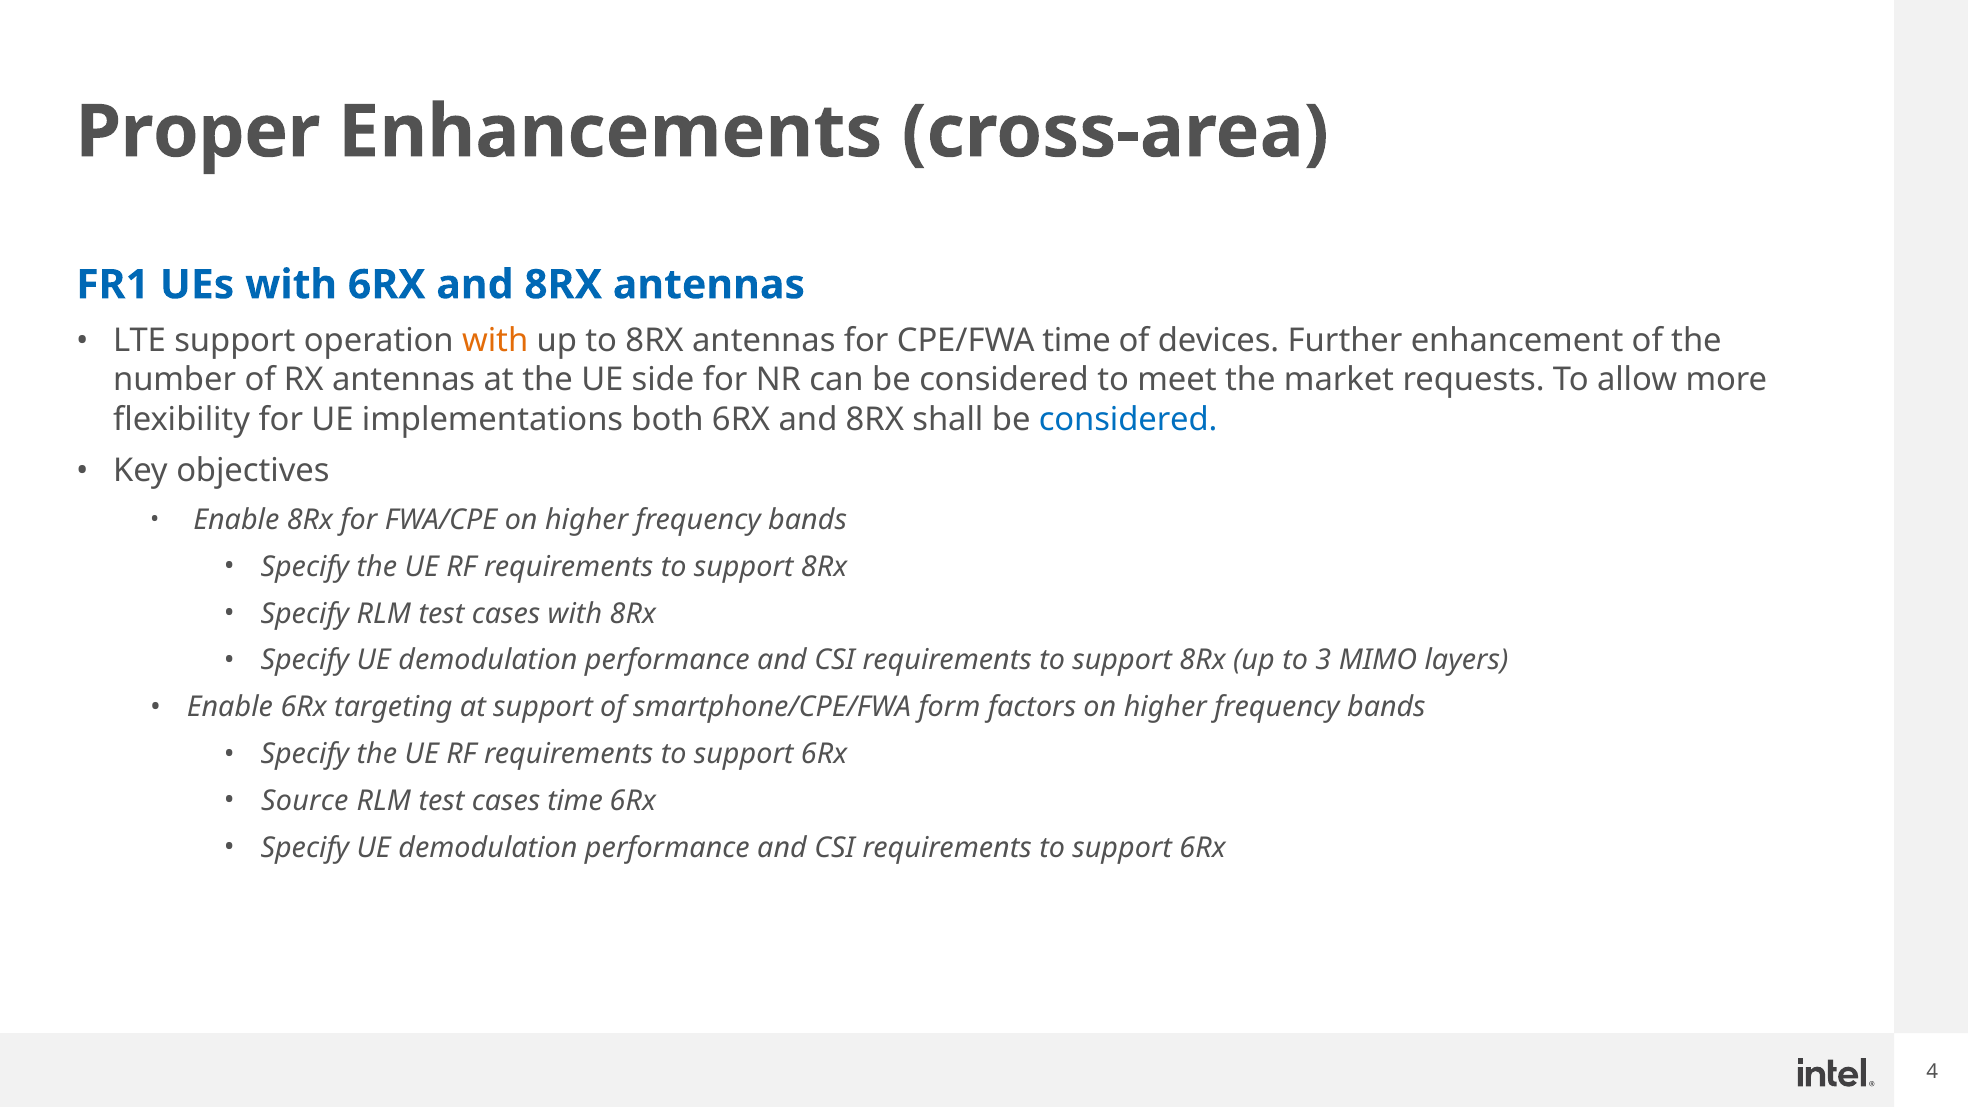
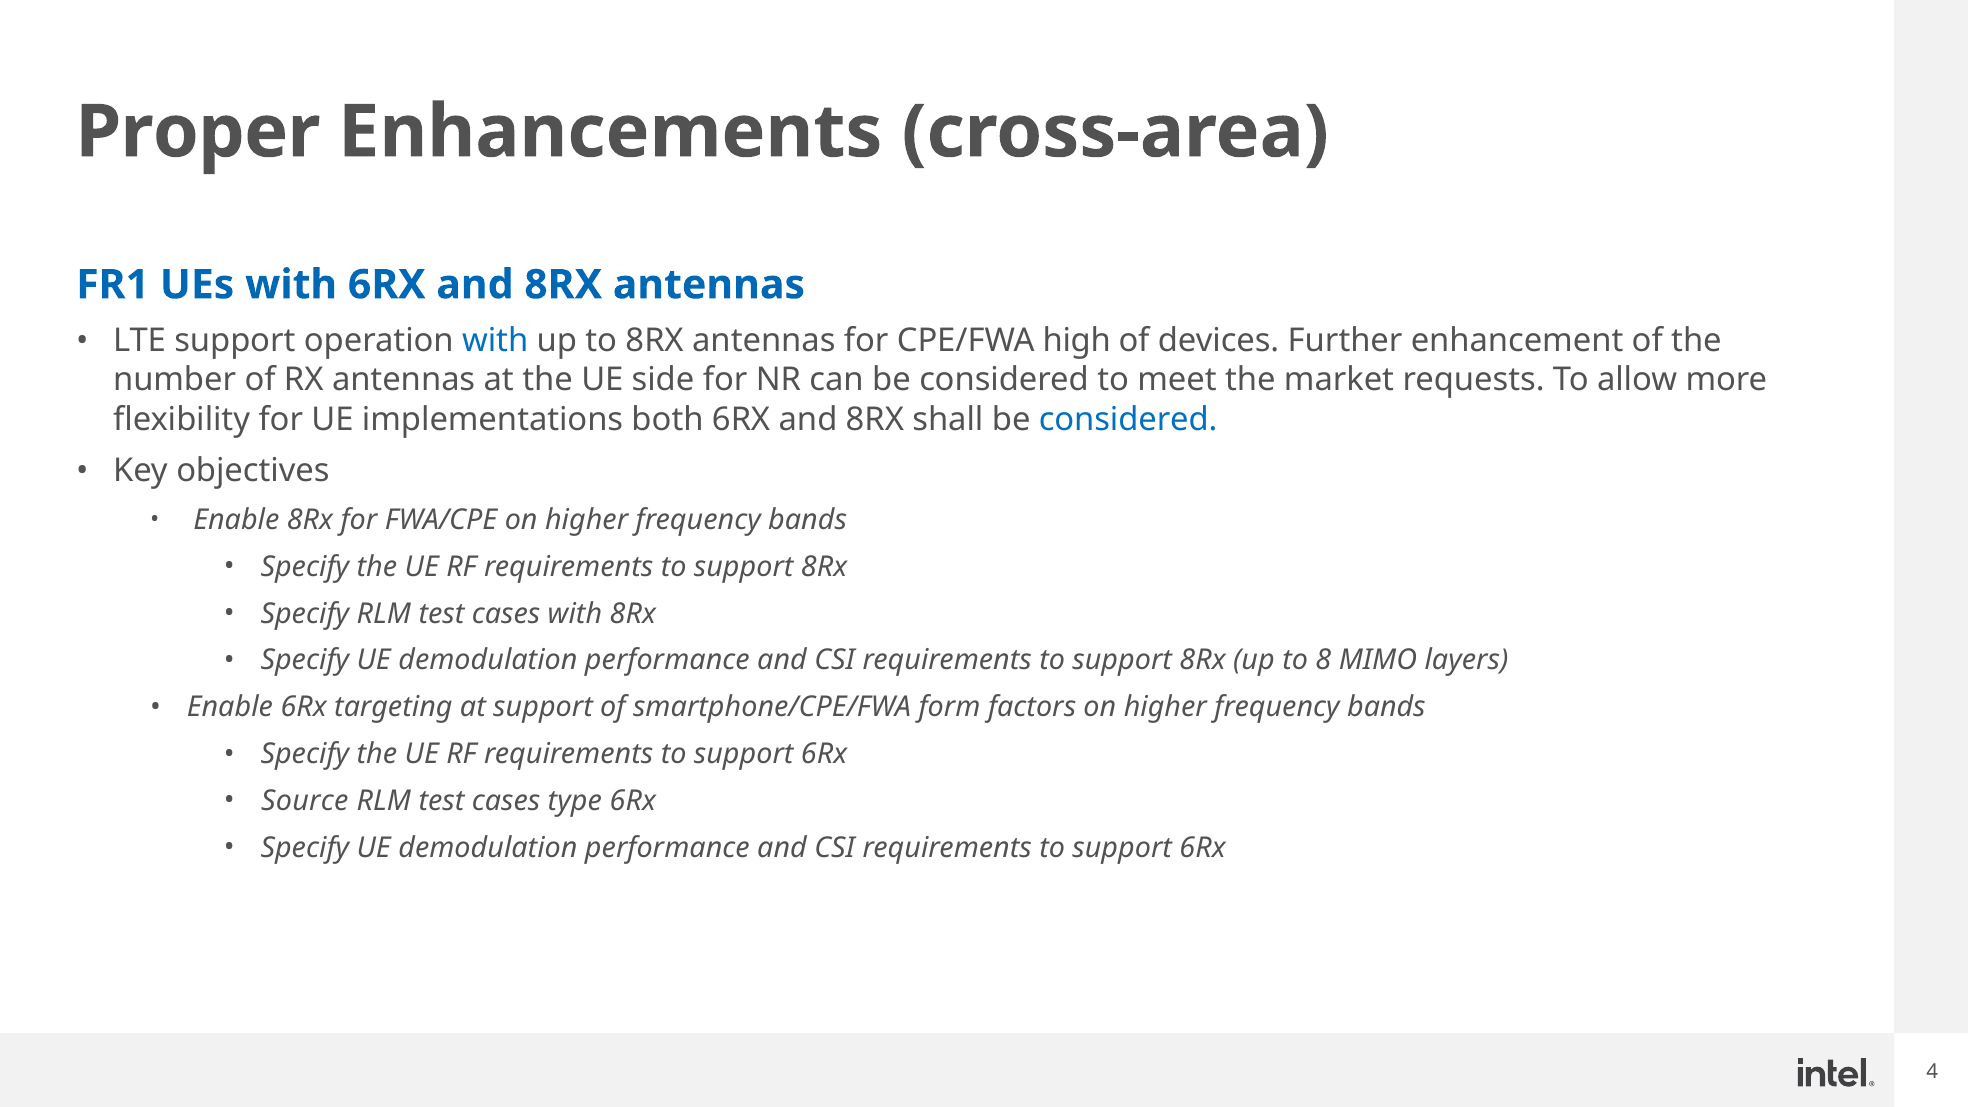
with colour: orange -> blue (495, 341)
CPE/FWA time: time -> high (1077, 341)
3: 3 -> 8 (1323, 660)
cases time: time -> type (575, 801)
